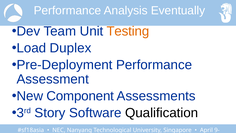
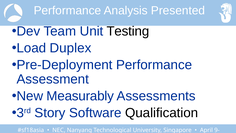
Eventually: Eventually -> Presented (178, 10)
Testing colour: orange -> black (128, 31)
Component: Component -> Measurably (80, 96)
